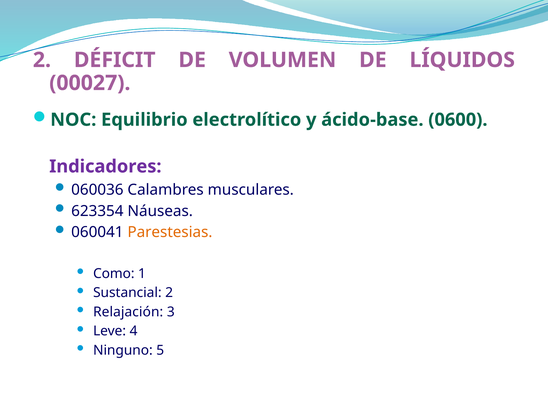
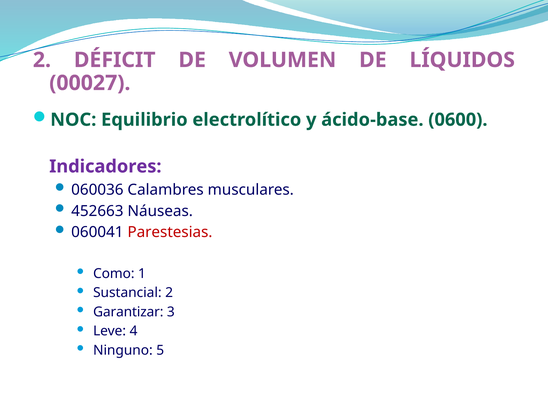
623354: 623354 -> 452663 (97, 211)
Parestesias colour: orange -> red (170, 232)
Relajación: Relajación -> Garantizar (128, 312)
